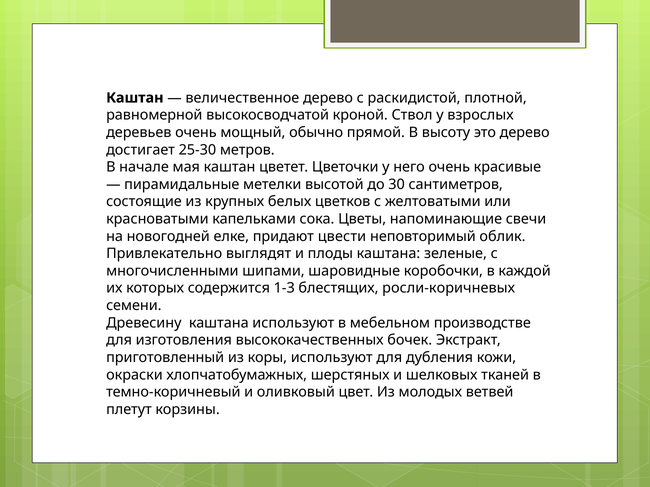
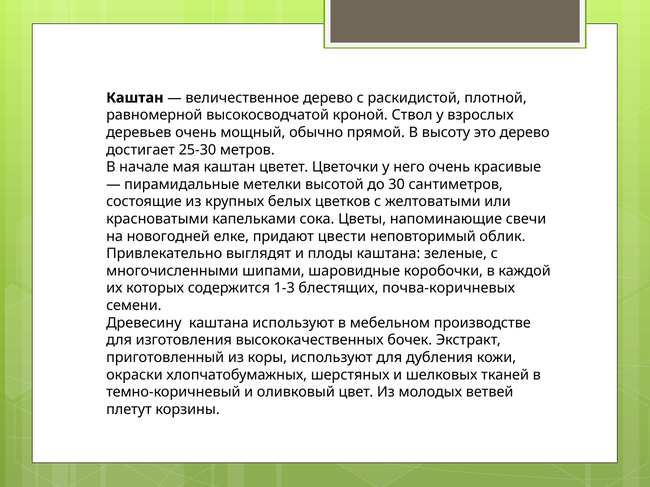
росли-коричневых: росли-коричневых -> почва-коричневых (449, 289)
